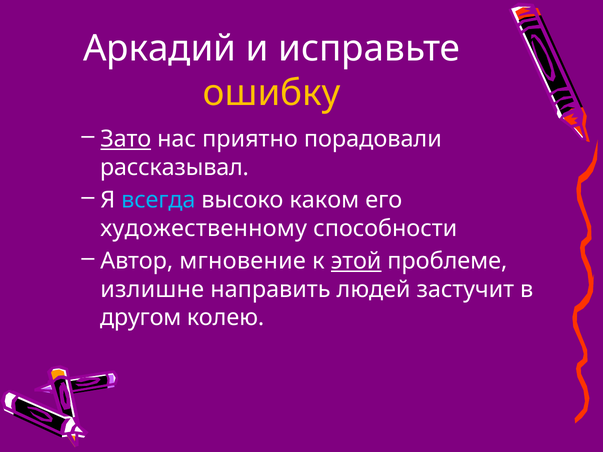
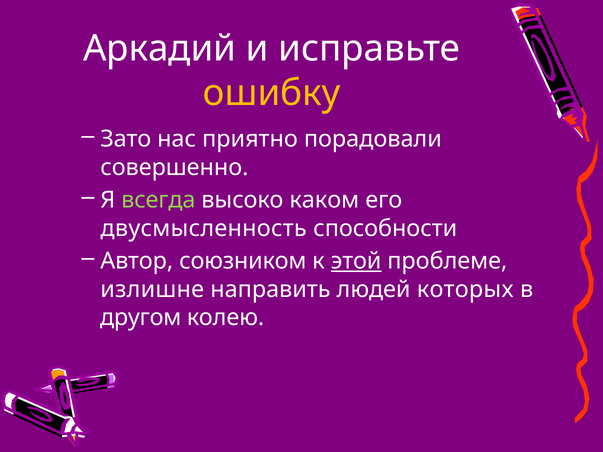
Зато underline: present -> none (126, 139)
рассказывал: рассказывал -> совершенно (174, 167)
всегда colour: light blue -> light green (158, 200)
художественному: художественному -> двусмысленность (204, 228)
мгновение: мгновение -> союзником (243, 261)
застучит: застучит -> которых (465, 290)
